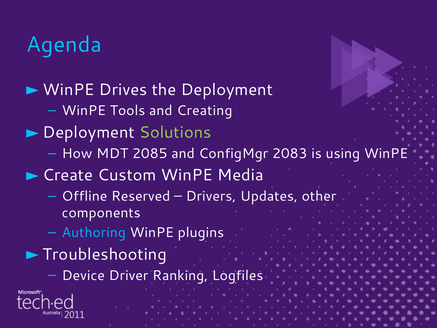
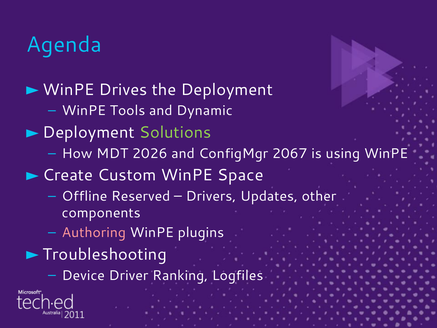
Creating: Creating -> Dynamic (205, 111)
2085: 2085 -> 2026 (150, 153)
2083: 2083 -> 2067 (290, 153)
Media: Media -> Space (240, 175)
Authoring colour: light blue -> pink (94, 232)
